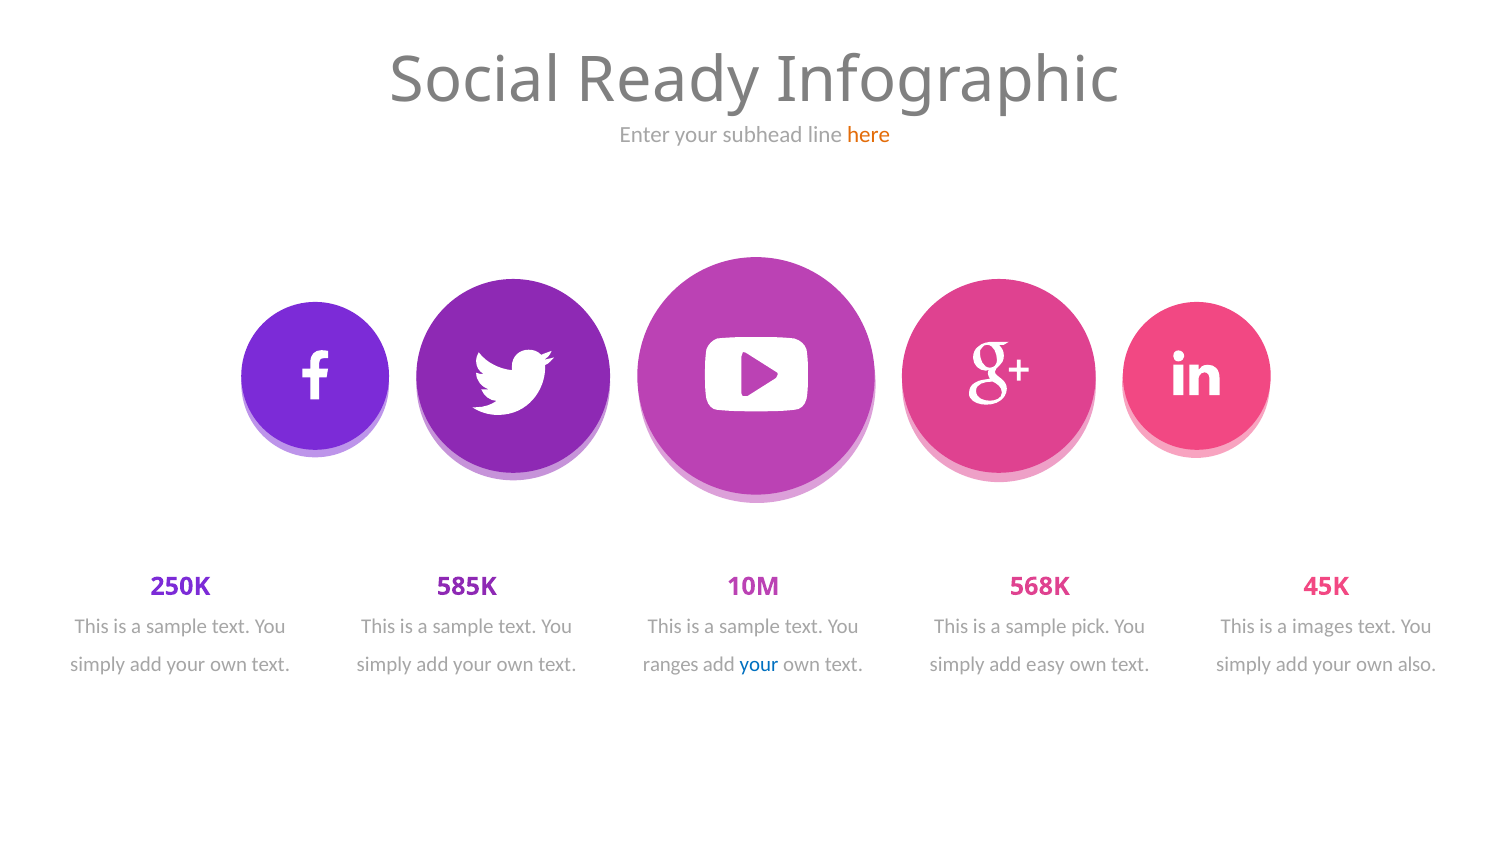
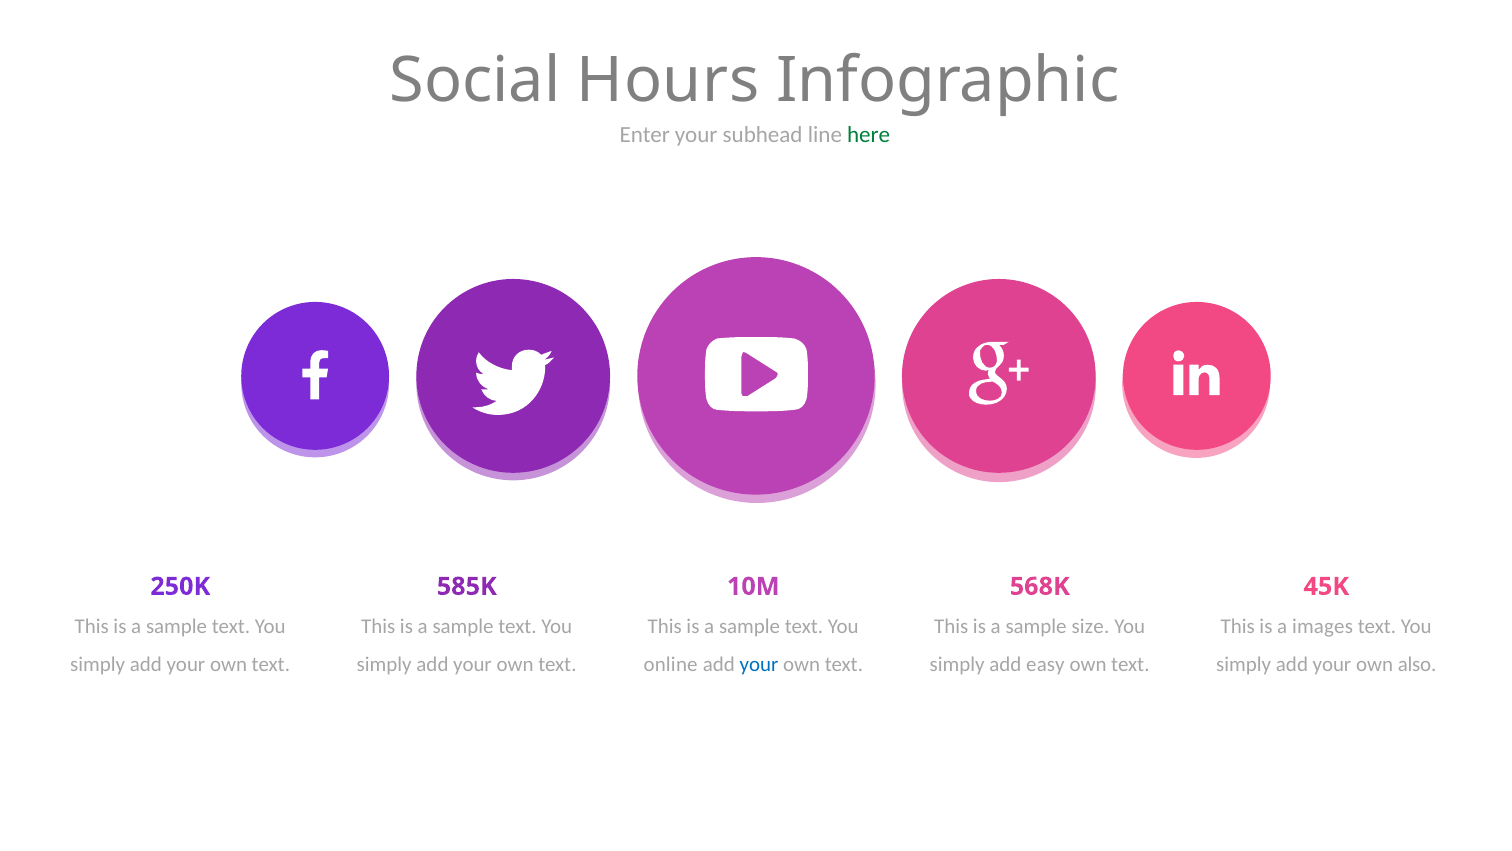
Ready: Ready -> Hours (668, 80)
here colour: orange -> green (869, 135)
pick: pick -> size (1090, 626)
ranges: ranges -> online (671, 664)
